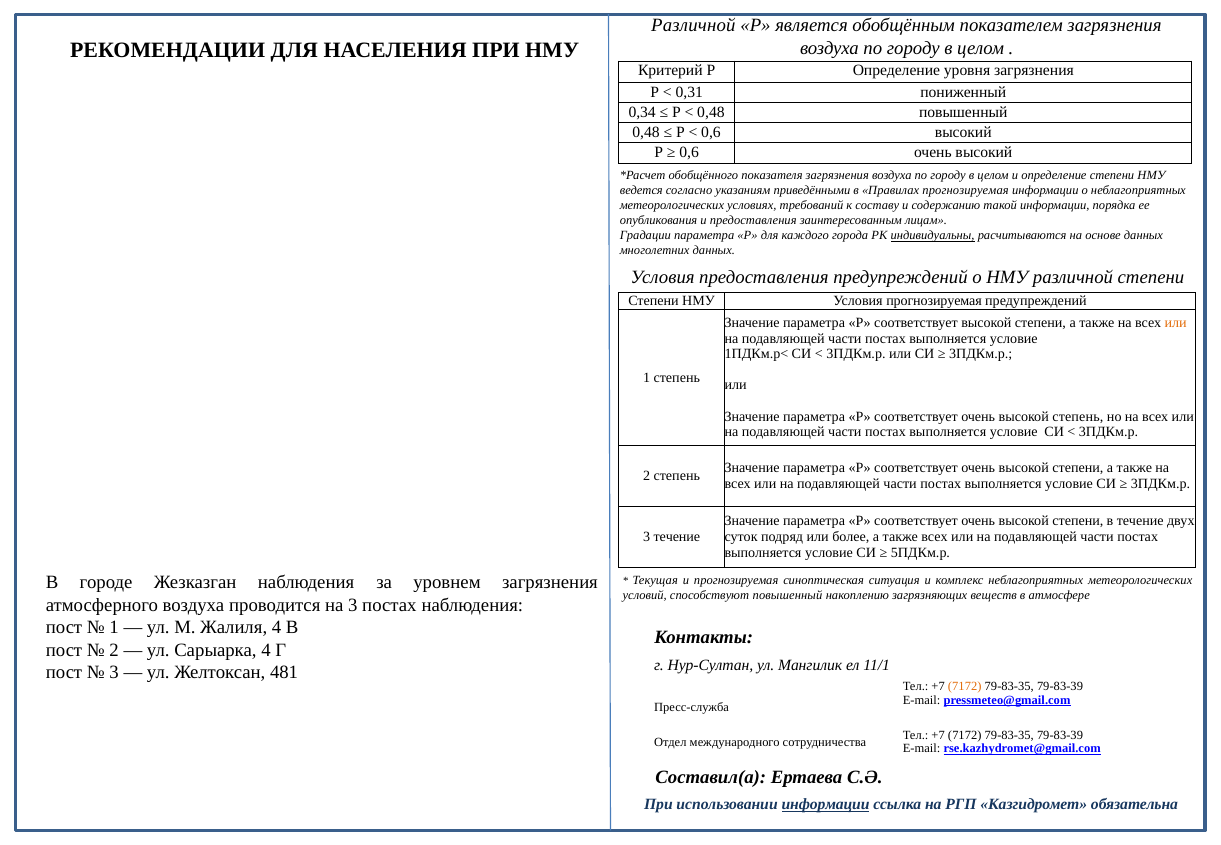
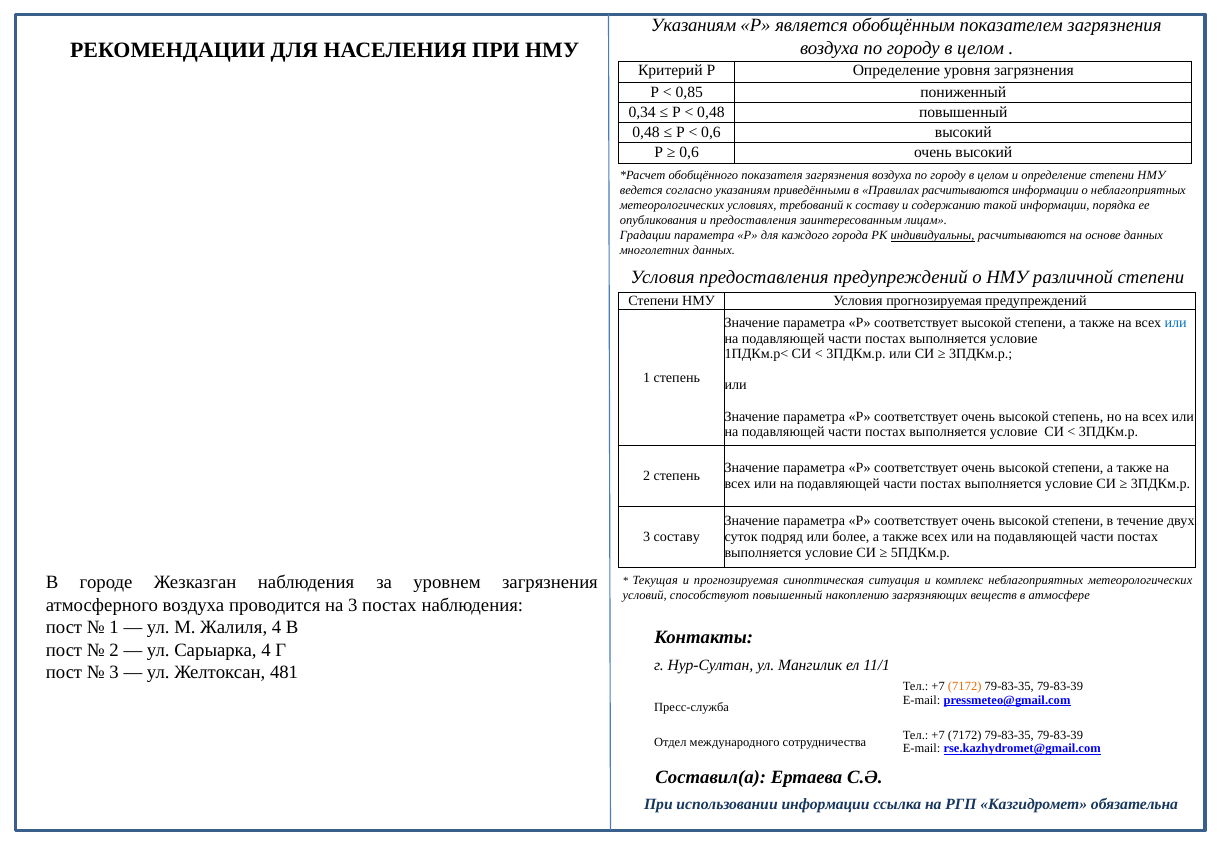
Различной: Различной -> Указаниям (694, 26)
0,31: 0,31 -> 0,85 (689, 92)
Правилах прогнозируемая: прогнозируемая -> расчитываются (966, 191)
или colour: orange -> blue (1176, 323)
3 течение: течение -> составу (677, 537)
информации underline: present -> none (826, 805)
